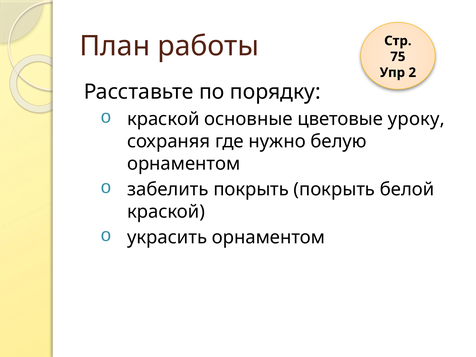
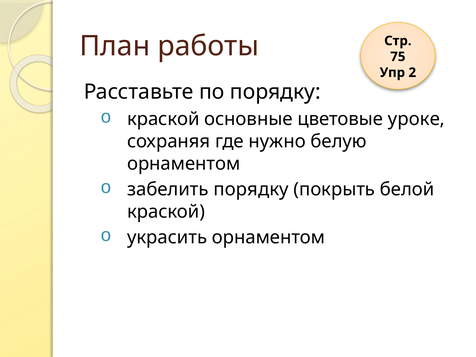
уроку: уроку -> уроке (416, 119)
забелить покрыть: покрыть -> порядку (251, 189)
